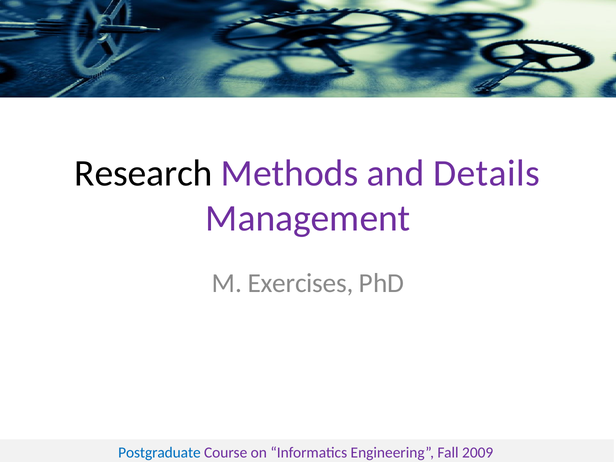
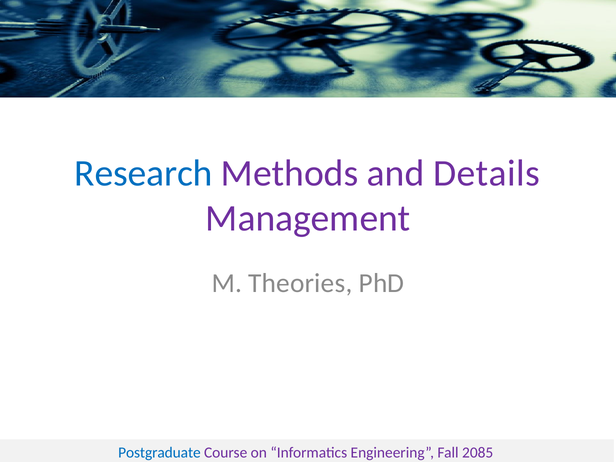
Research colour: black -> blue (143, 173)
Exercises: Exercises -> Theories (300, 283)
2009: 2009 -> 2085 (478, 453)
